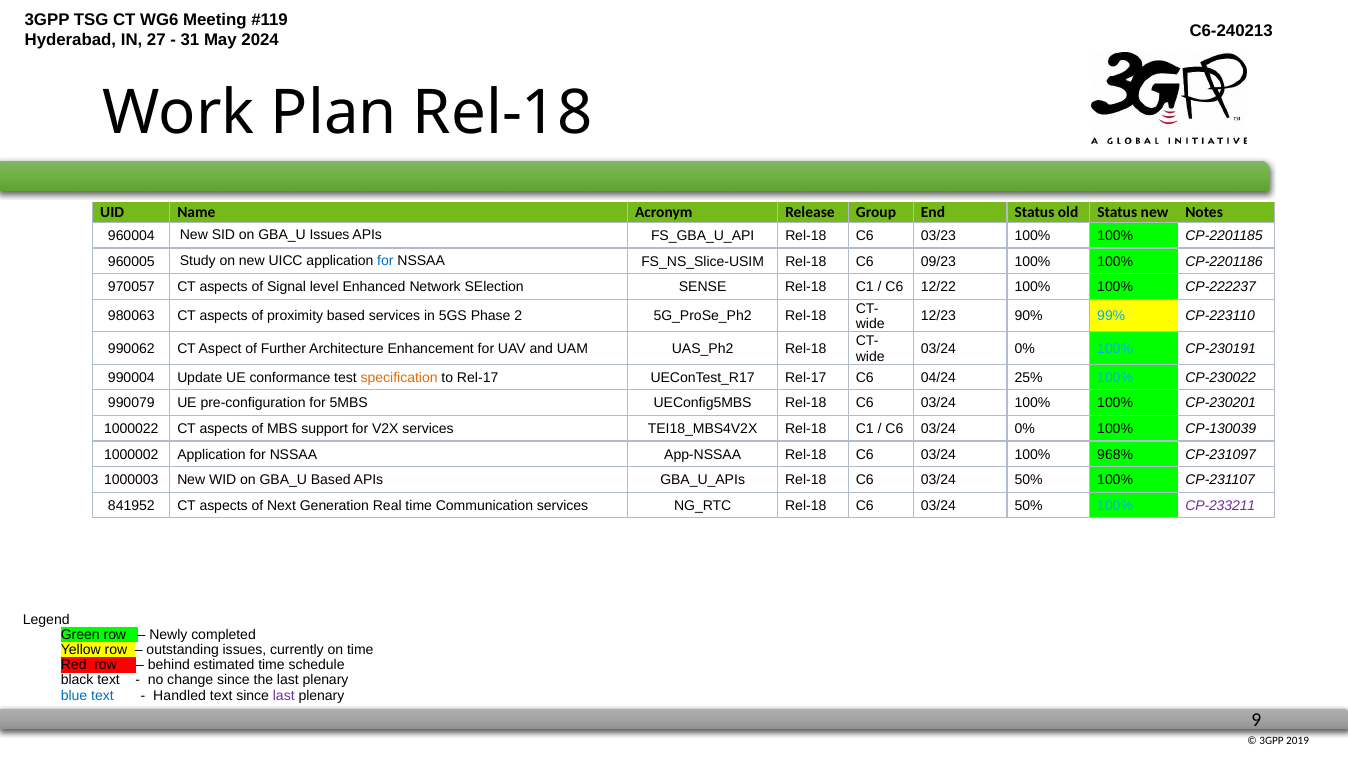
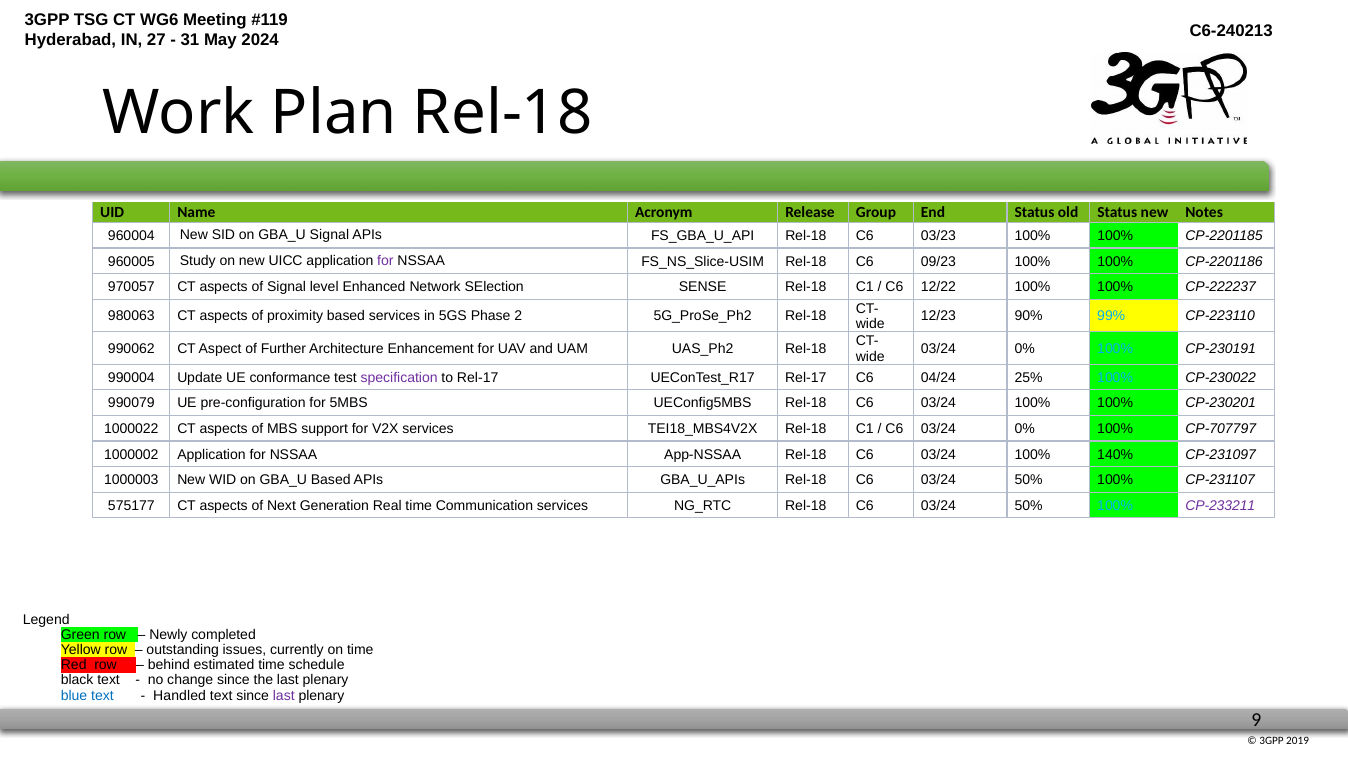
Issues: Issues -> Signal (329, 235)
for colour: blue -> purple (385, 261)
specification colour: orange -> purple (399, 378)
CP-130039: CP-130039 -> CP-707797 (1221, 429)
968%: 968% -> 140% (1115, 455)
841952: 841952 -> 575177 (131, 506)
